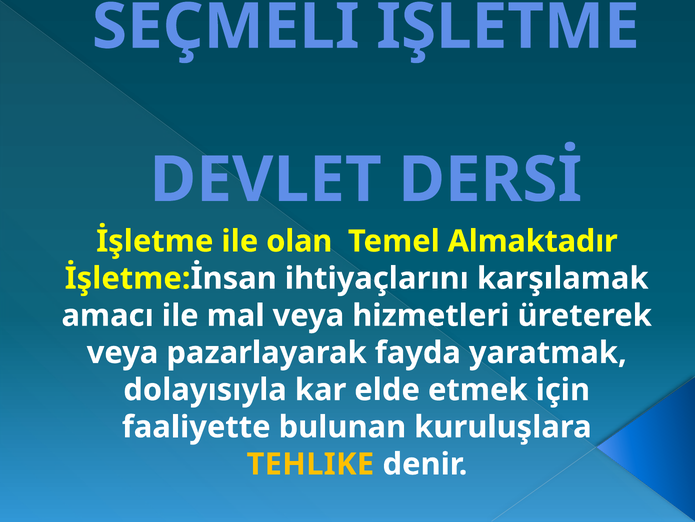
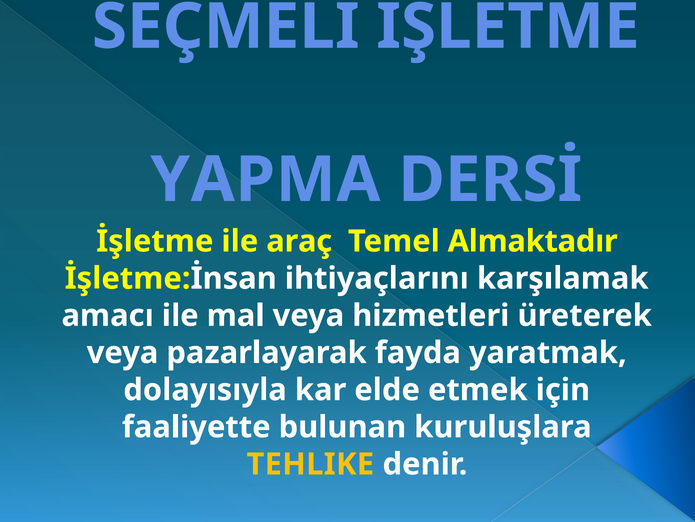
DEVLET: DEVLET -> YAPMA (265, 180)
olan: olan -> araç (299, 241)
